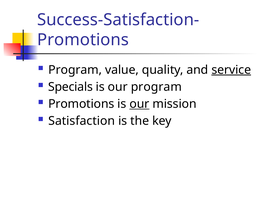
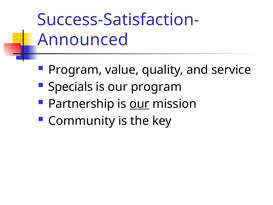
Promotions: Promotions -> Announced (83, 40)
service underline: present -> none (231, 70)
Promotions: Promotions -> Partnership (81, 104)
Satisfaction: Satisfaction -> Community (82, 121)
